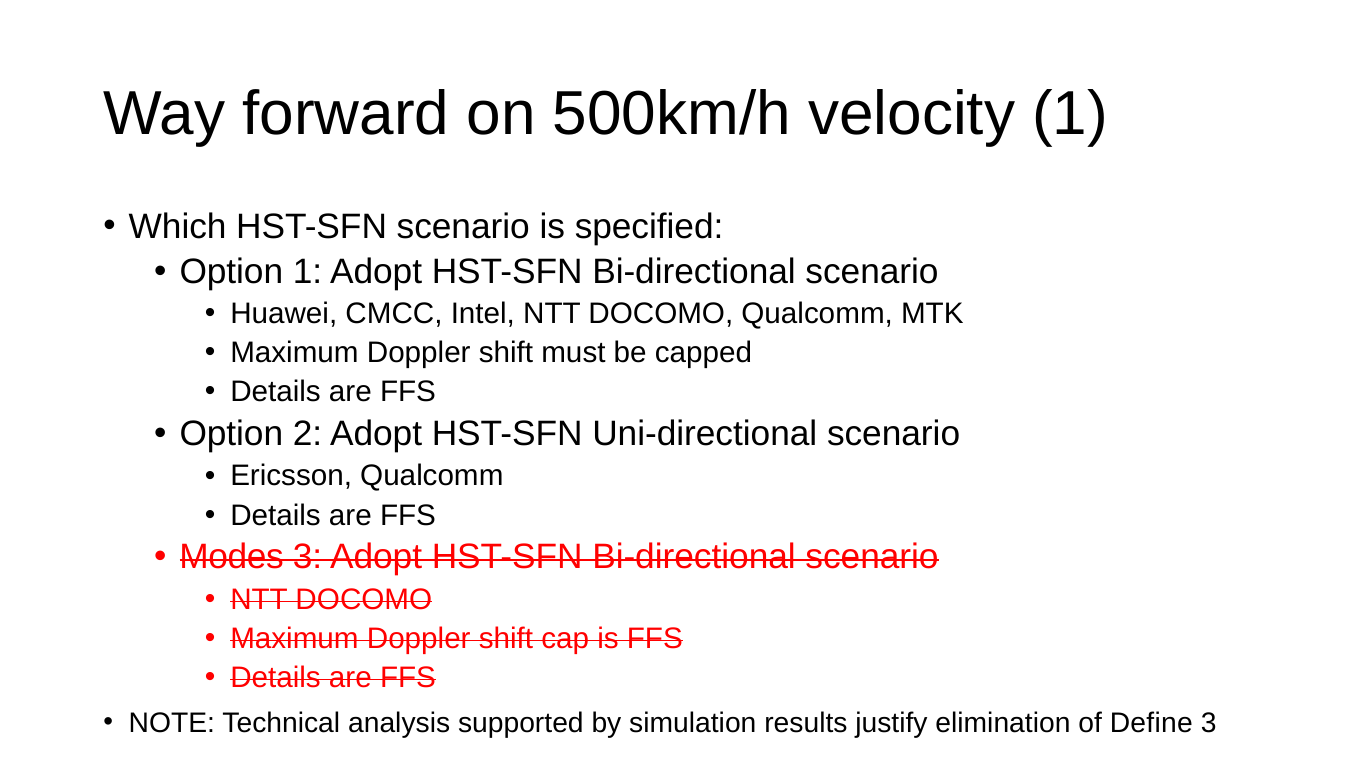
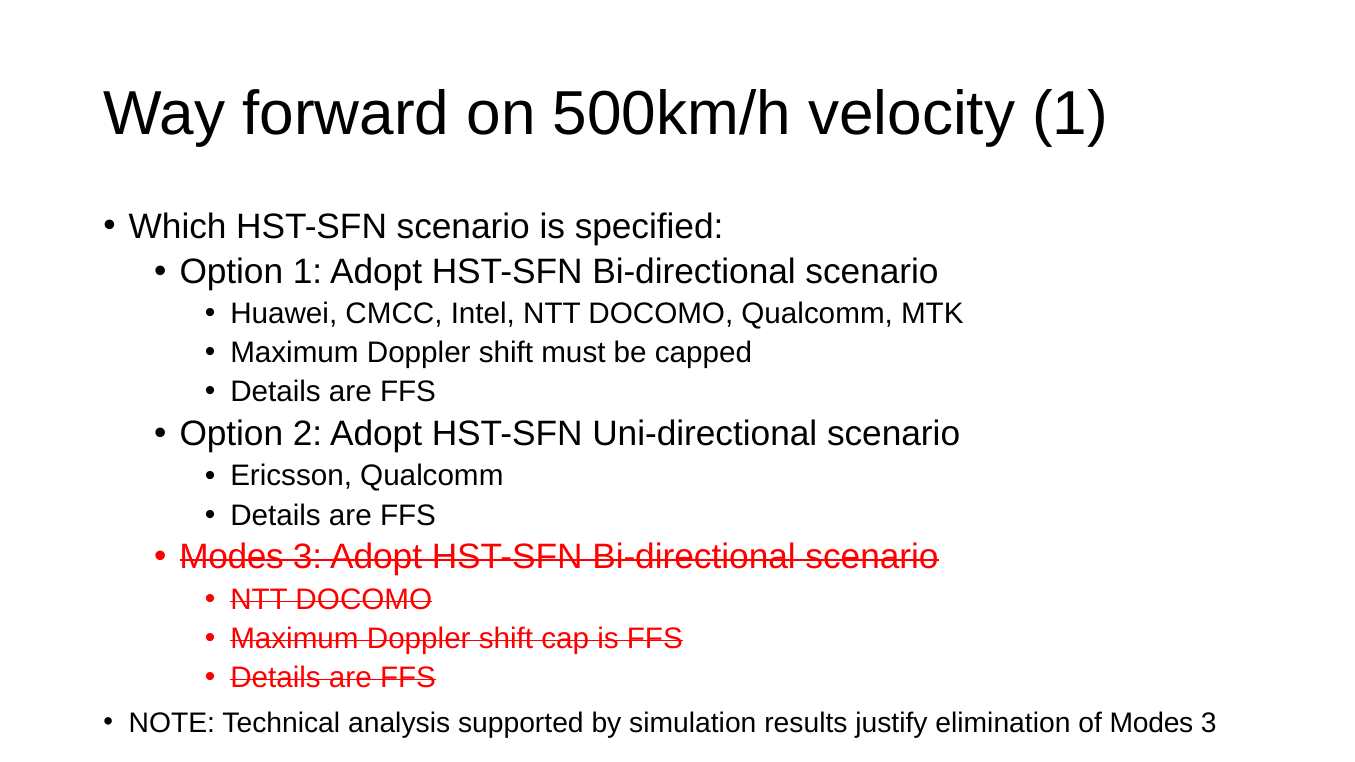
of Define: Define -> Modes (1152, 723)
